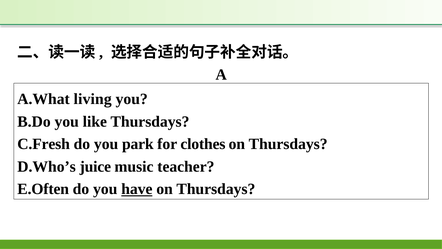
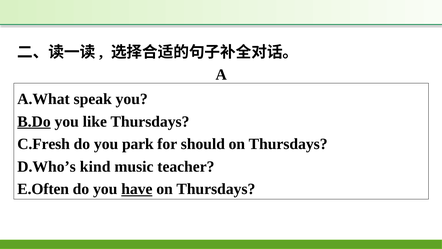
living: living -> speak (93, 99)
B.Do underline: none -> present (34, 121)
clothes: clothes -> should (203, 144)
juice: juice -> kind (95, 166)
